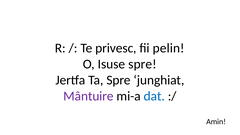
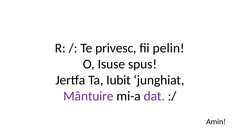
Isuse spre: spre -> spus (143, 64)
Ta Spre: Spre -> Iubit (119, 80)
dat colour: blue -> purple (154, 96)
